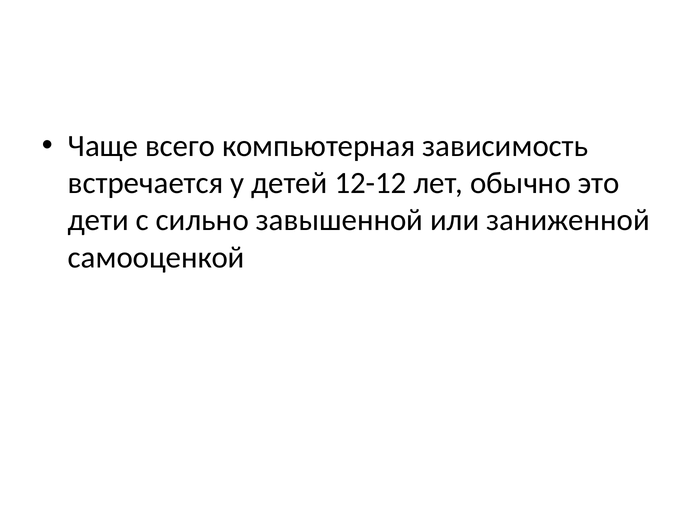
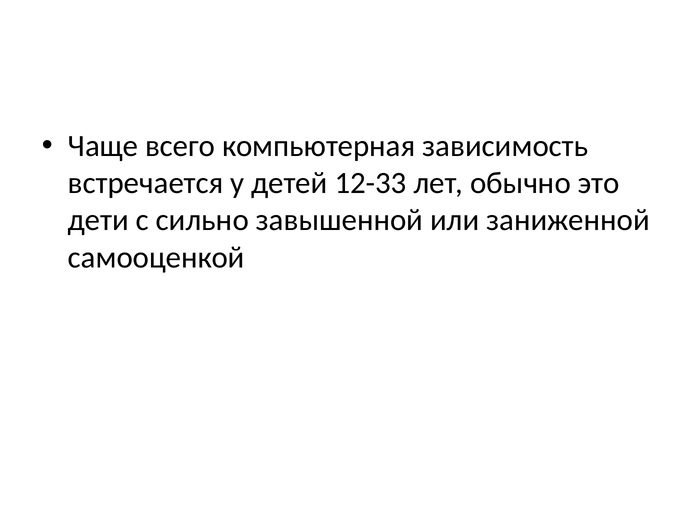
12-12: 12-12 -> 12-33 (371, 183)
